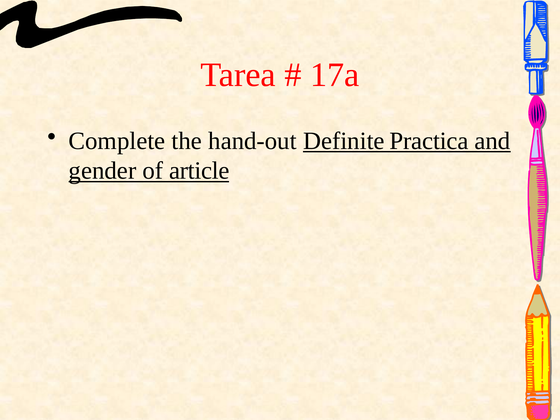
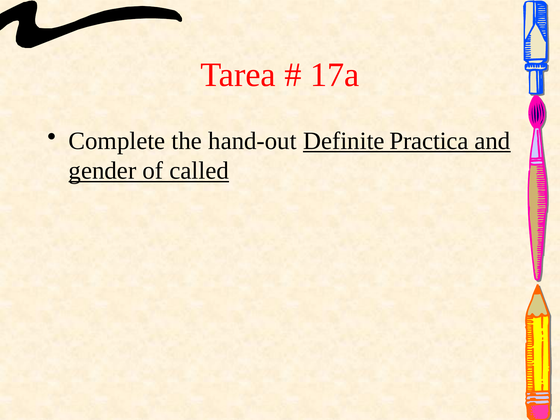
article: article -> called (199, 171)
